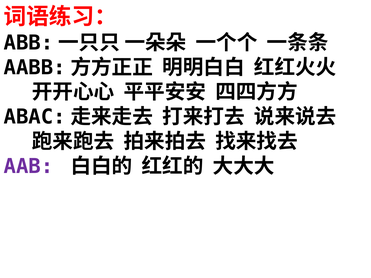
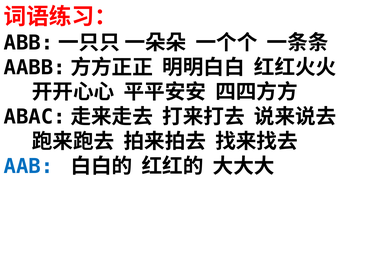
AAB colour: purple -> blue (28, 166)
